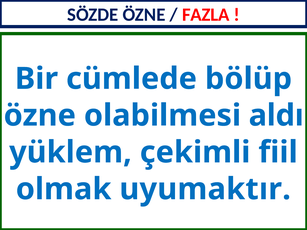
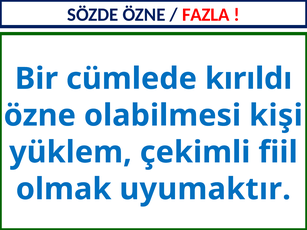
bölüp: bölüp -> kırıldı (249, 79)
aldı: aldı -> kişi (276, 116)
